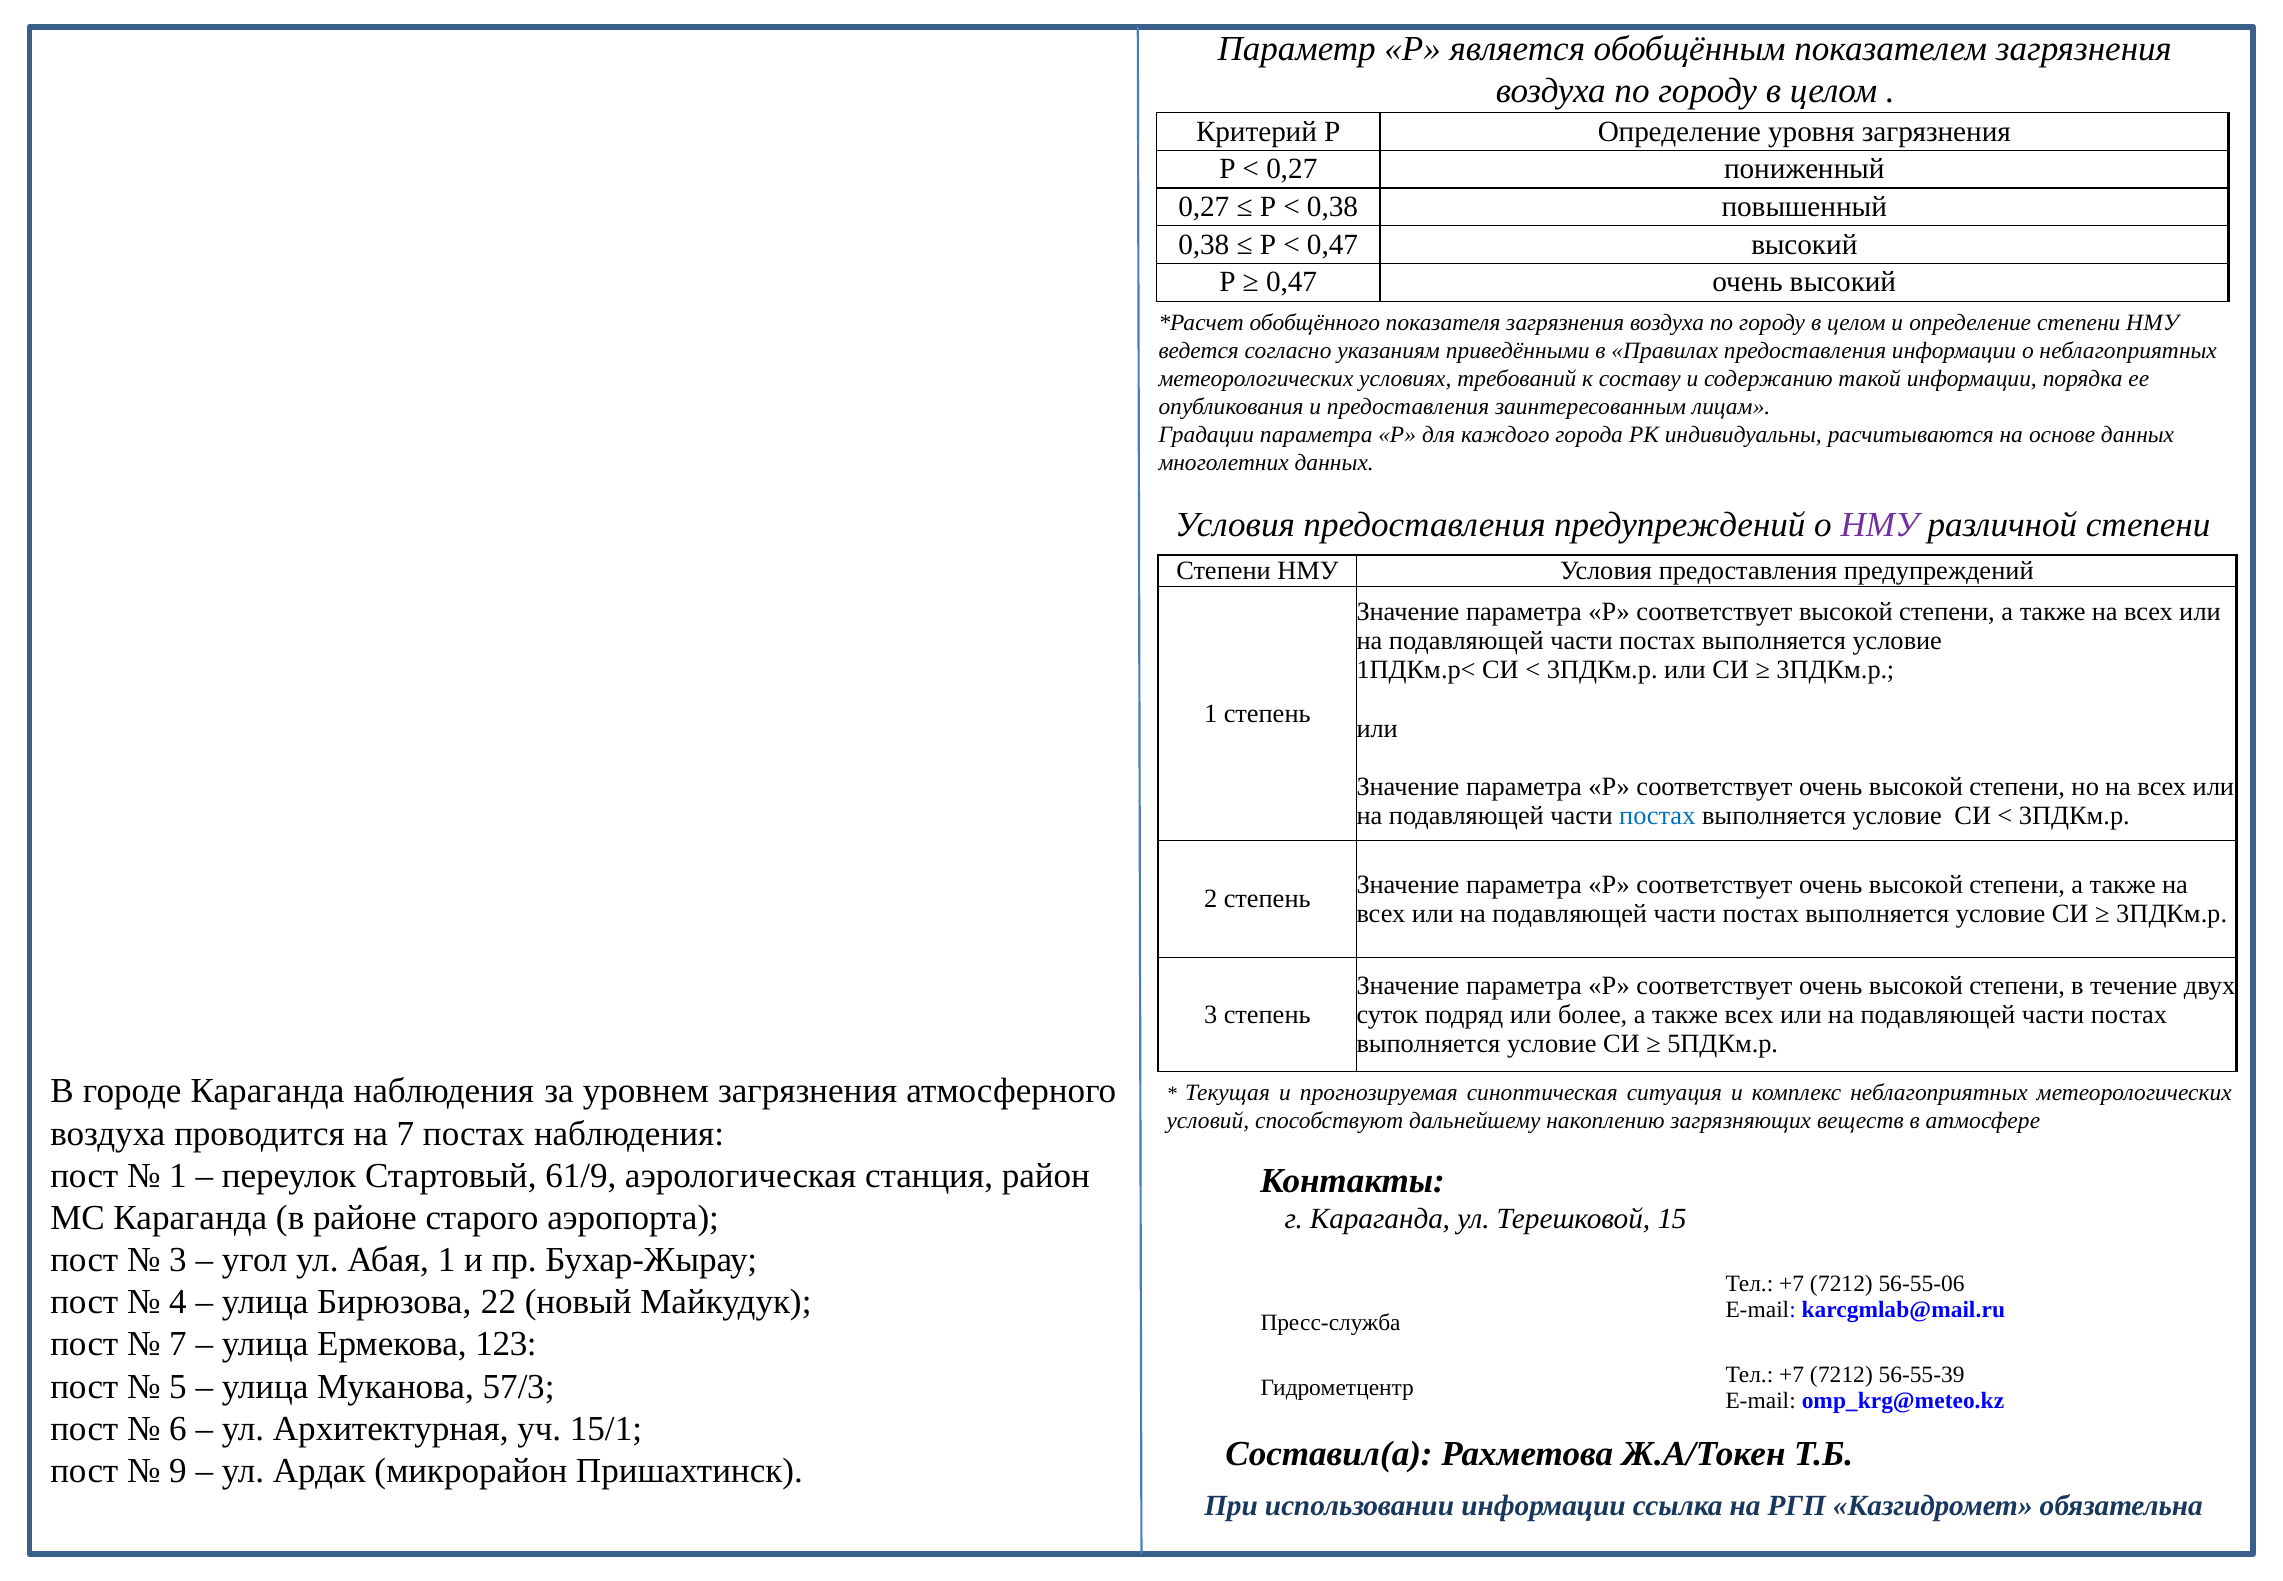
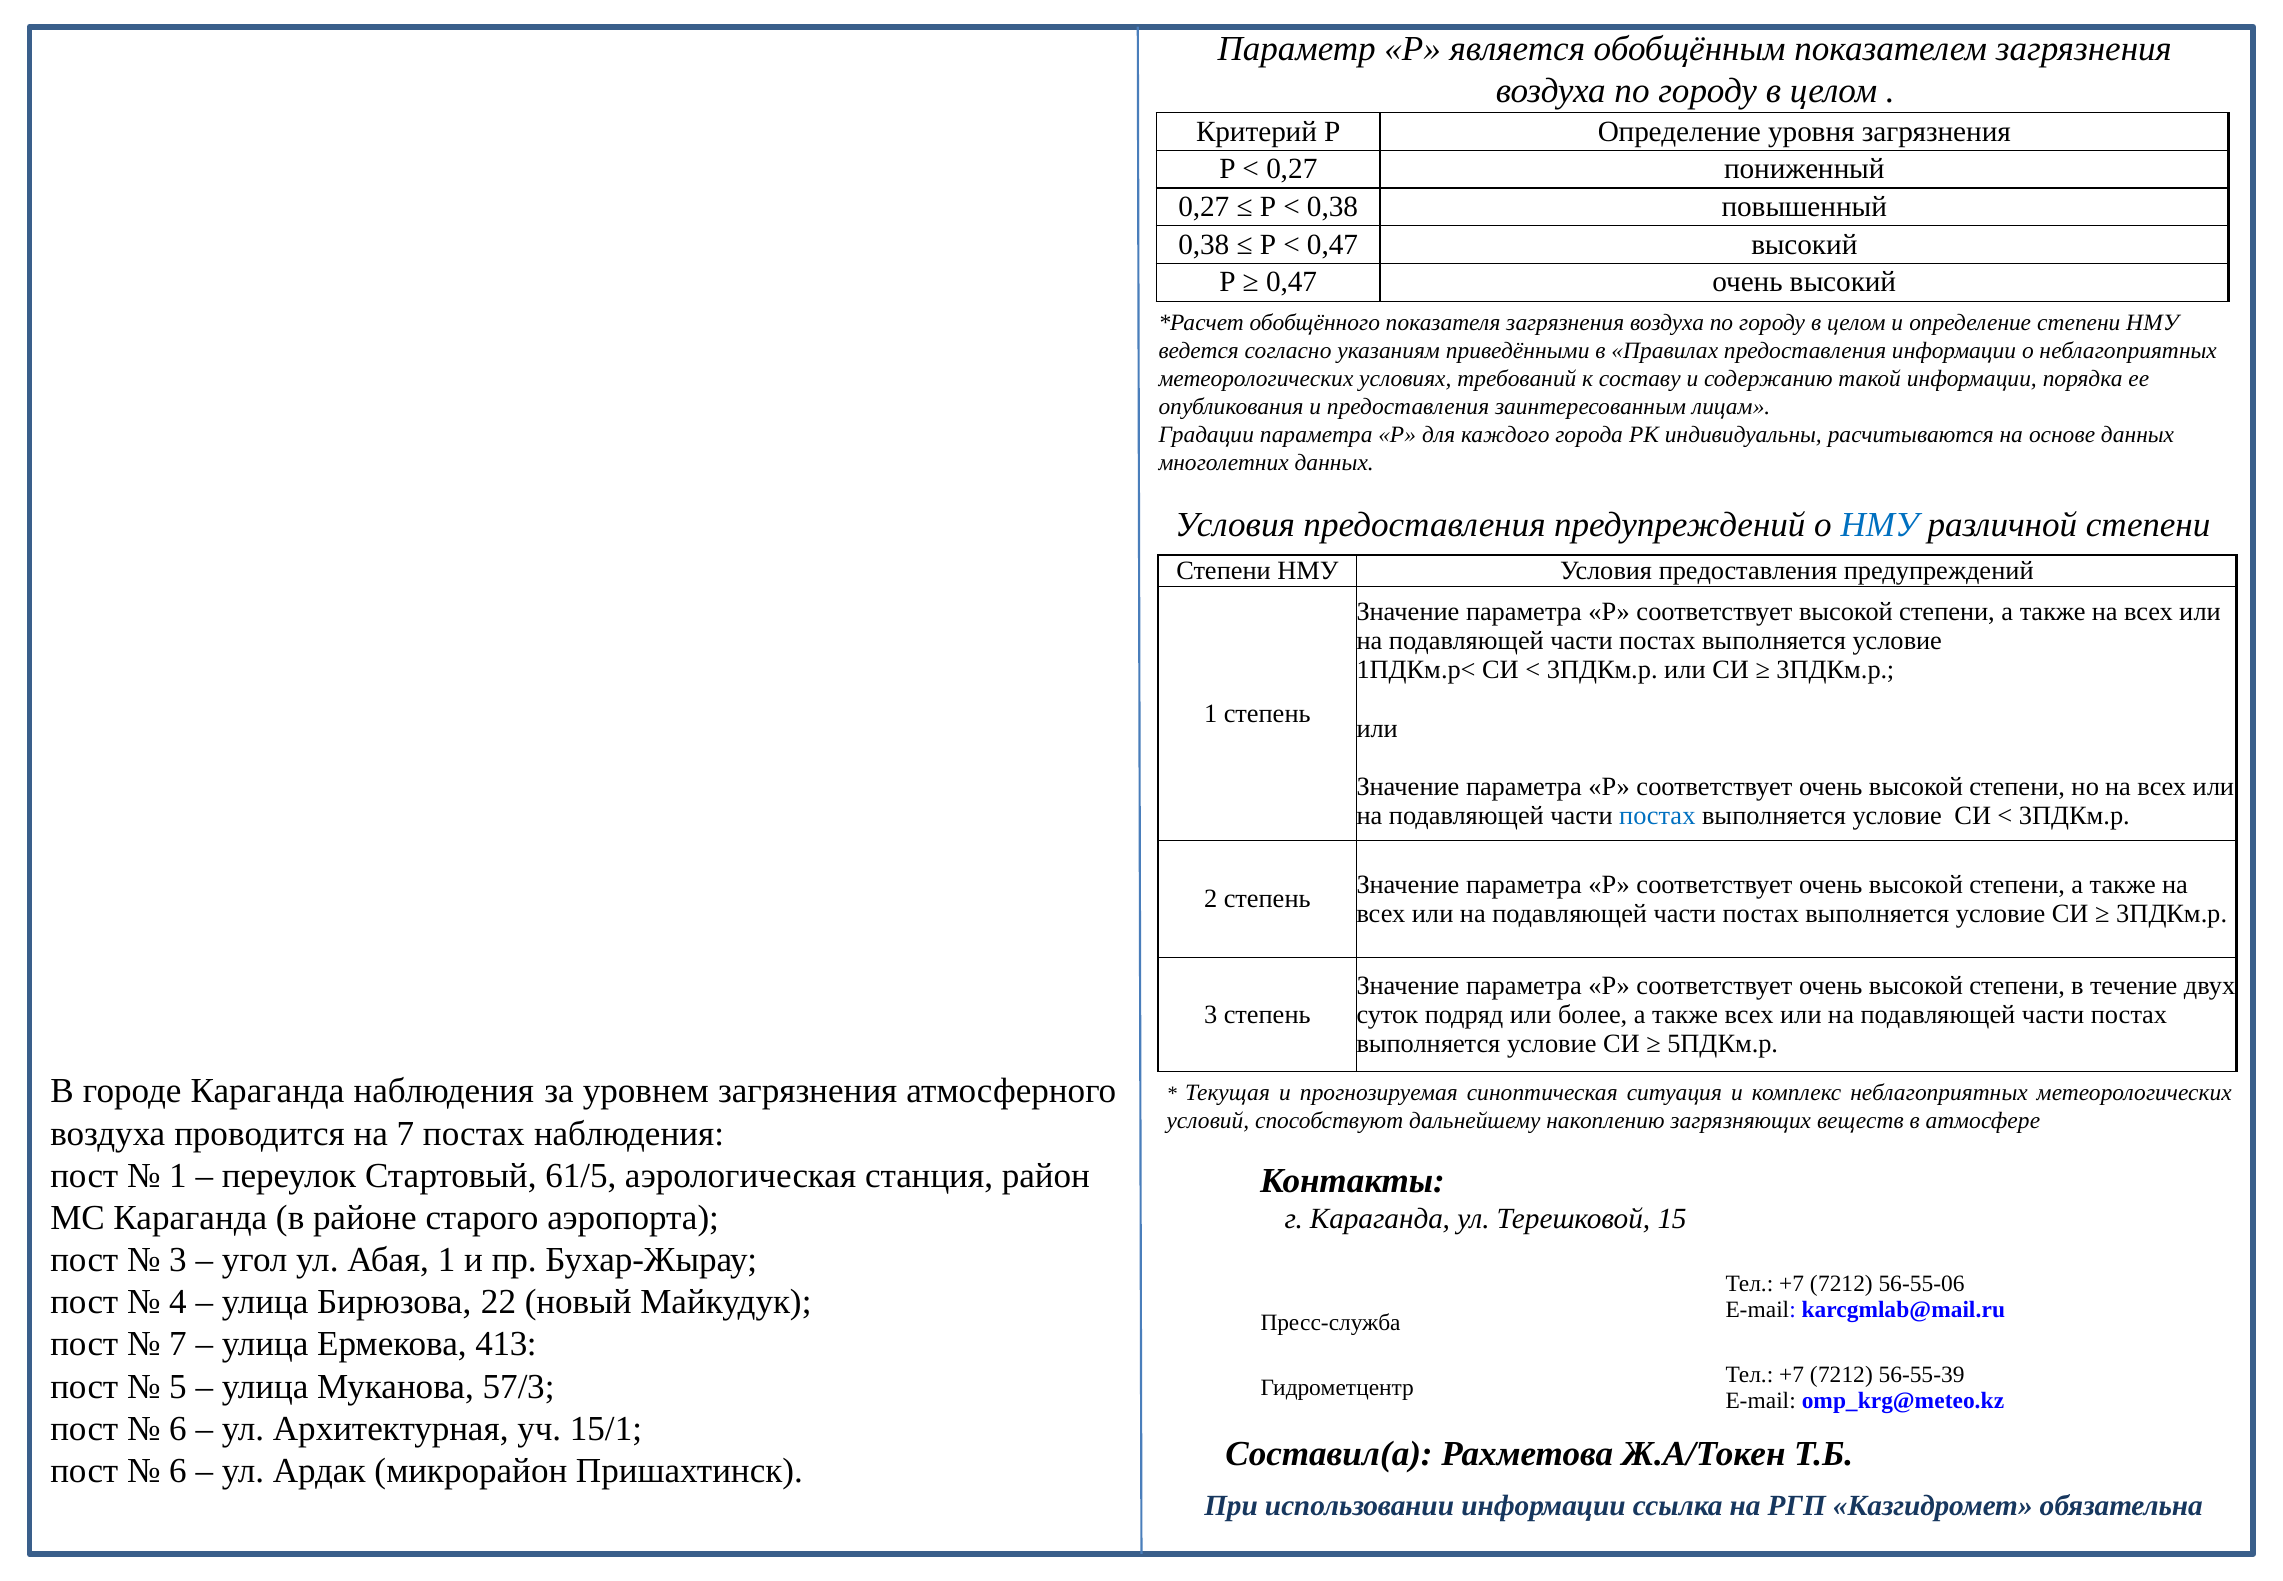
НМУ colour: purple -> blue (1880, 525)
61/9: 61/9 -> 61/5 (581, 1175)
123: 123 -> 413 (506, 1344)
9: 9 -> 6 (178, 1470)
